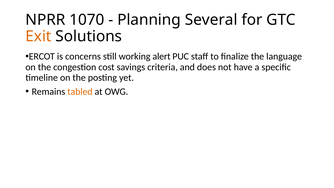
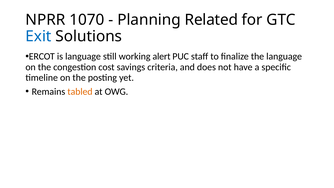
Several: Several -> Related (211, 20)
Exit colour: orange -> blue (38, 36)
is concerns: concerns -> language (83, 56)
